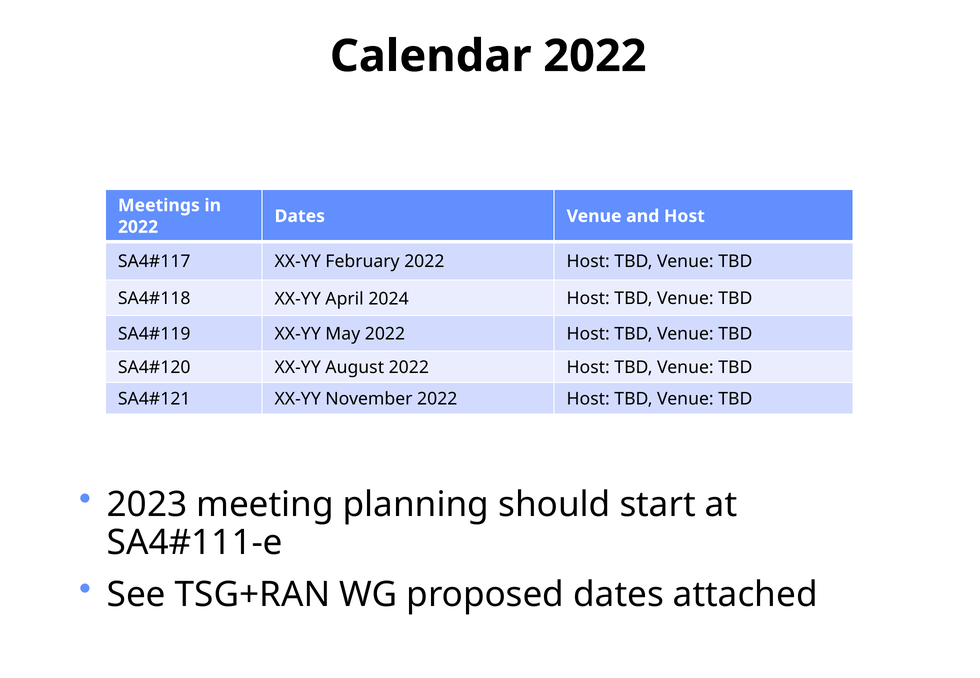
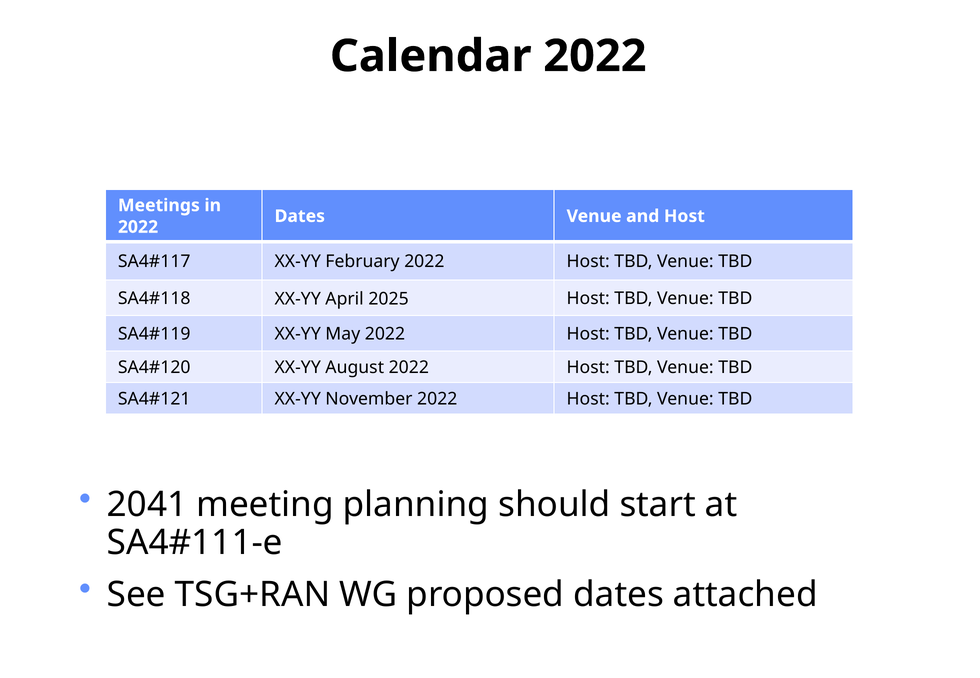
2024: 2024 -> 2025 (389, 299)
2023: 2023 -> 2041 (147, 505)
